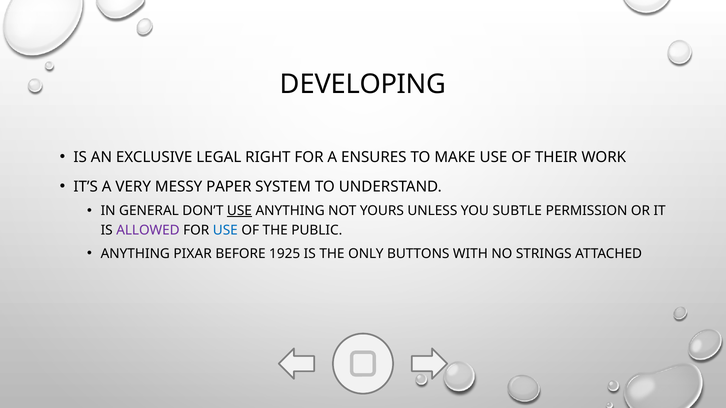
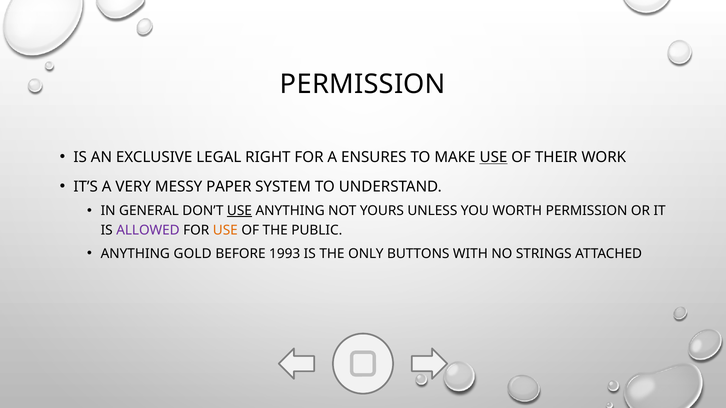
DEVELOPING: DEVELOPING -> PERMISSION (363, 84)
USE underline: none -> present (493, 157)
SUBTLE: SUBTLE -> WORTH (517, 211)
USE colour: blue -> orange (225, 231)
PIXAR: PIXAR -> GOLD (193, 254)
1925: 1925 -> 1993 (285, 254)
